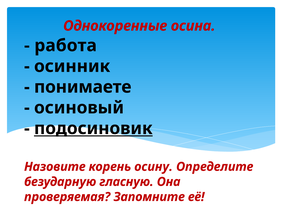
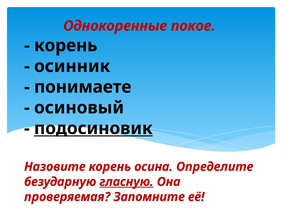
осина: осина -> покое (193, 26)
работа: работа -> корень (66, 45)
осину: осину -> осина (154, 166)
гласную underline: none -> present (126, 181)
